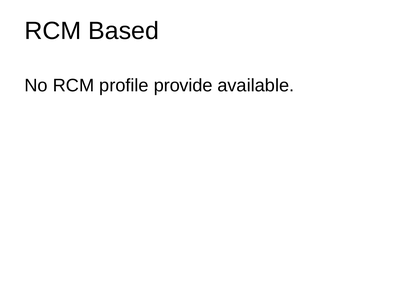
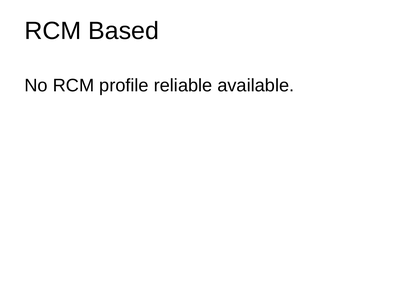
provide: provide -> reliable (183, 86)
